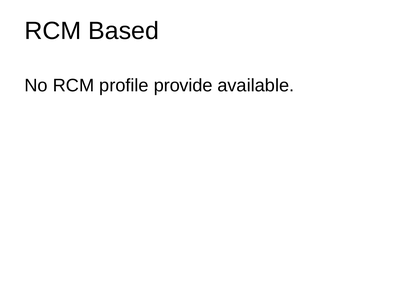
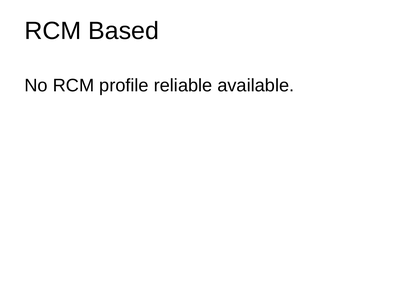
provide: provide -> reliable (183, 86)
